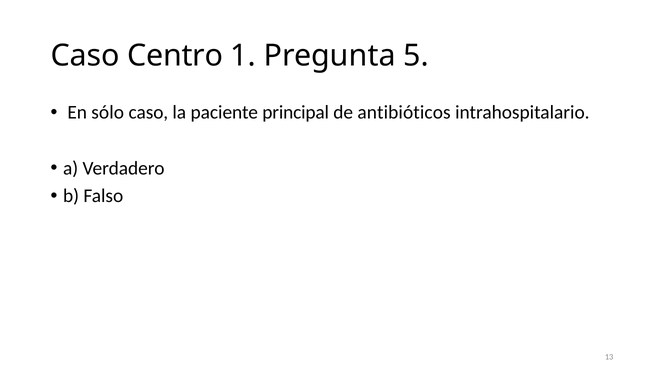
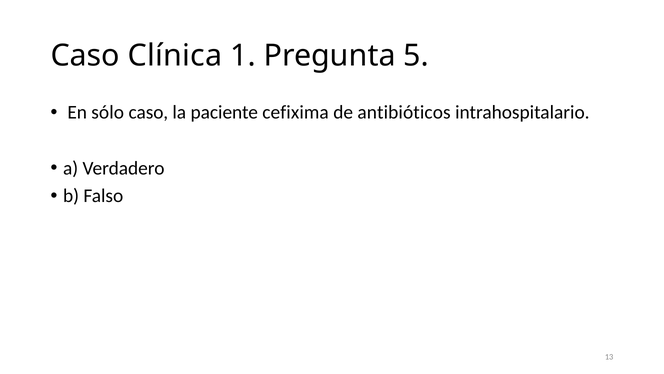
Centro: Centro -> Clínica (175, 56)
principal: principal -> cefixima (296, 112)
